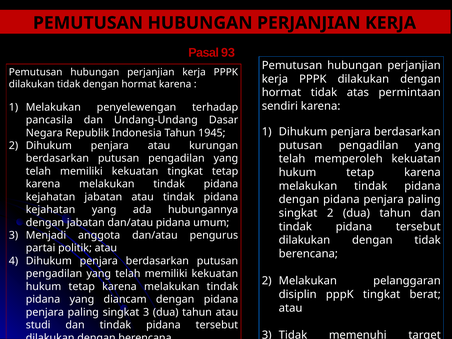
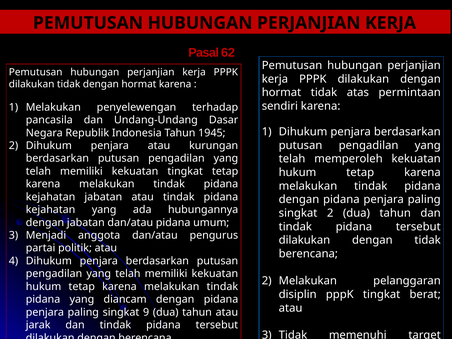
93: 93 -> 62 (228, 53)
singkat 3: 3 -> 9 (146, 312)
studi: studi -> jarak (38, 325)
